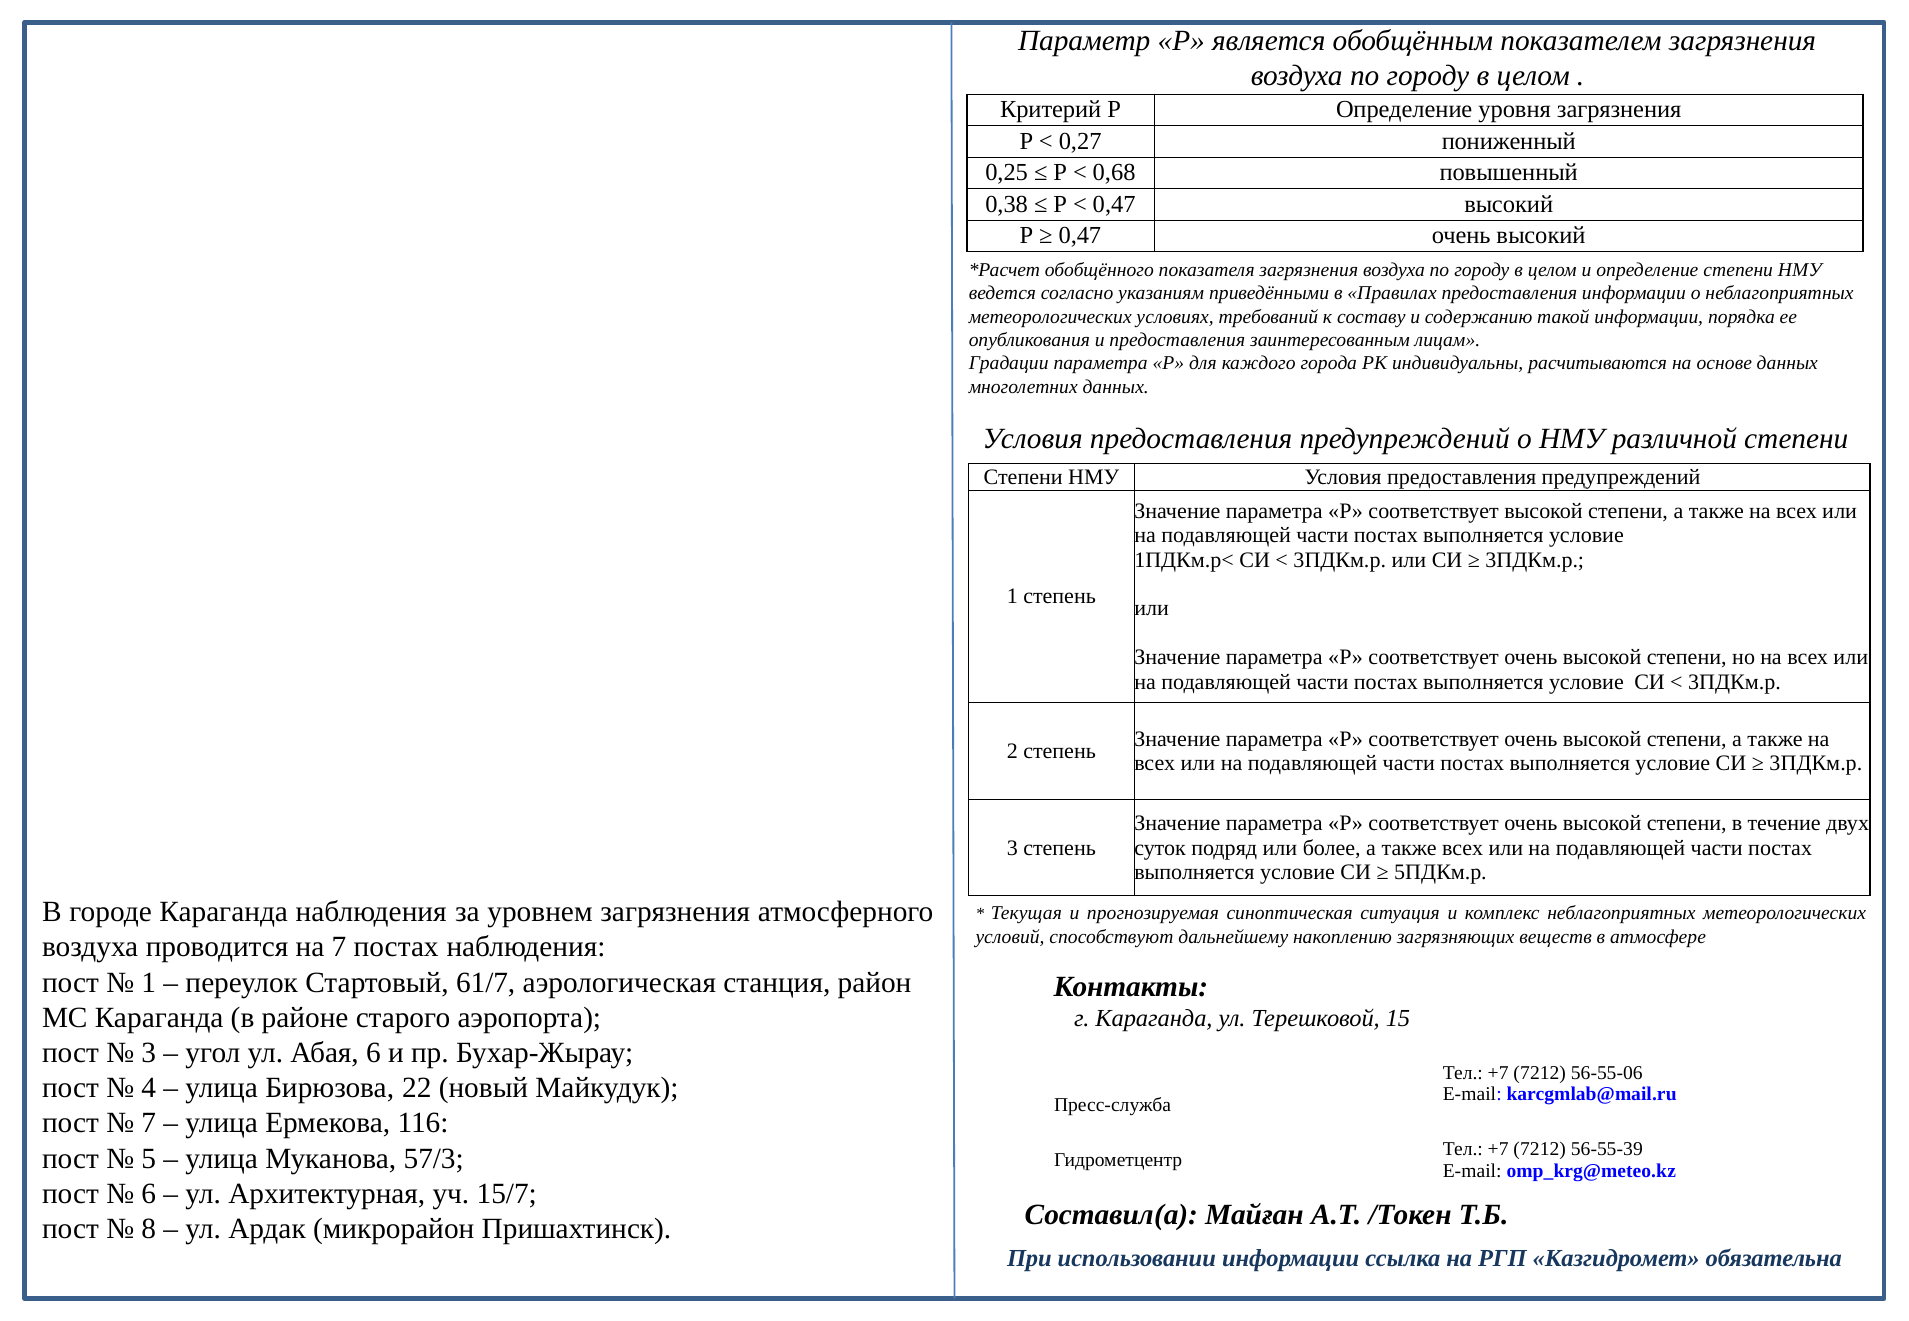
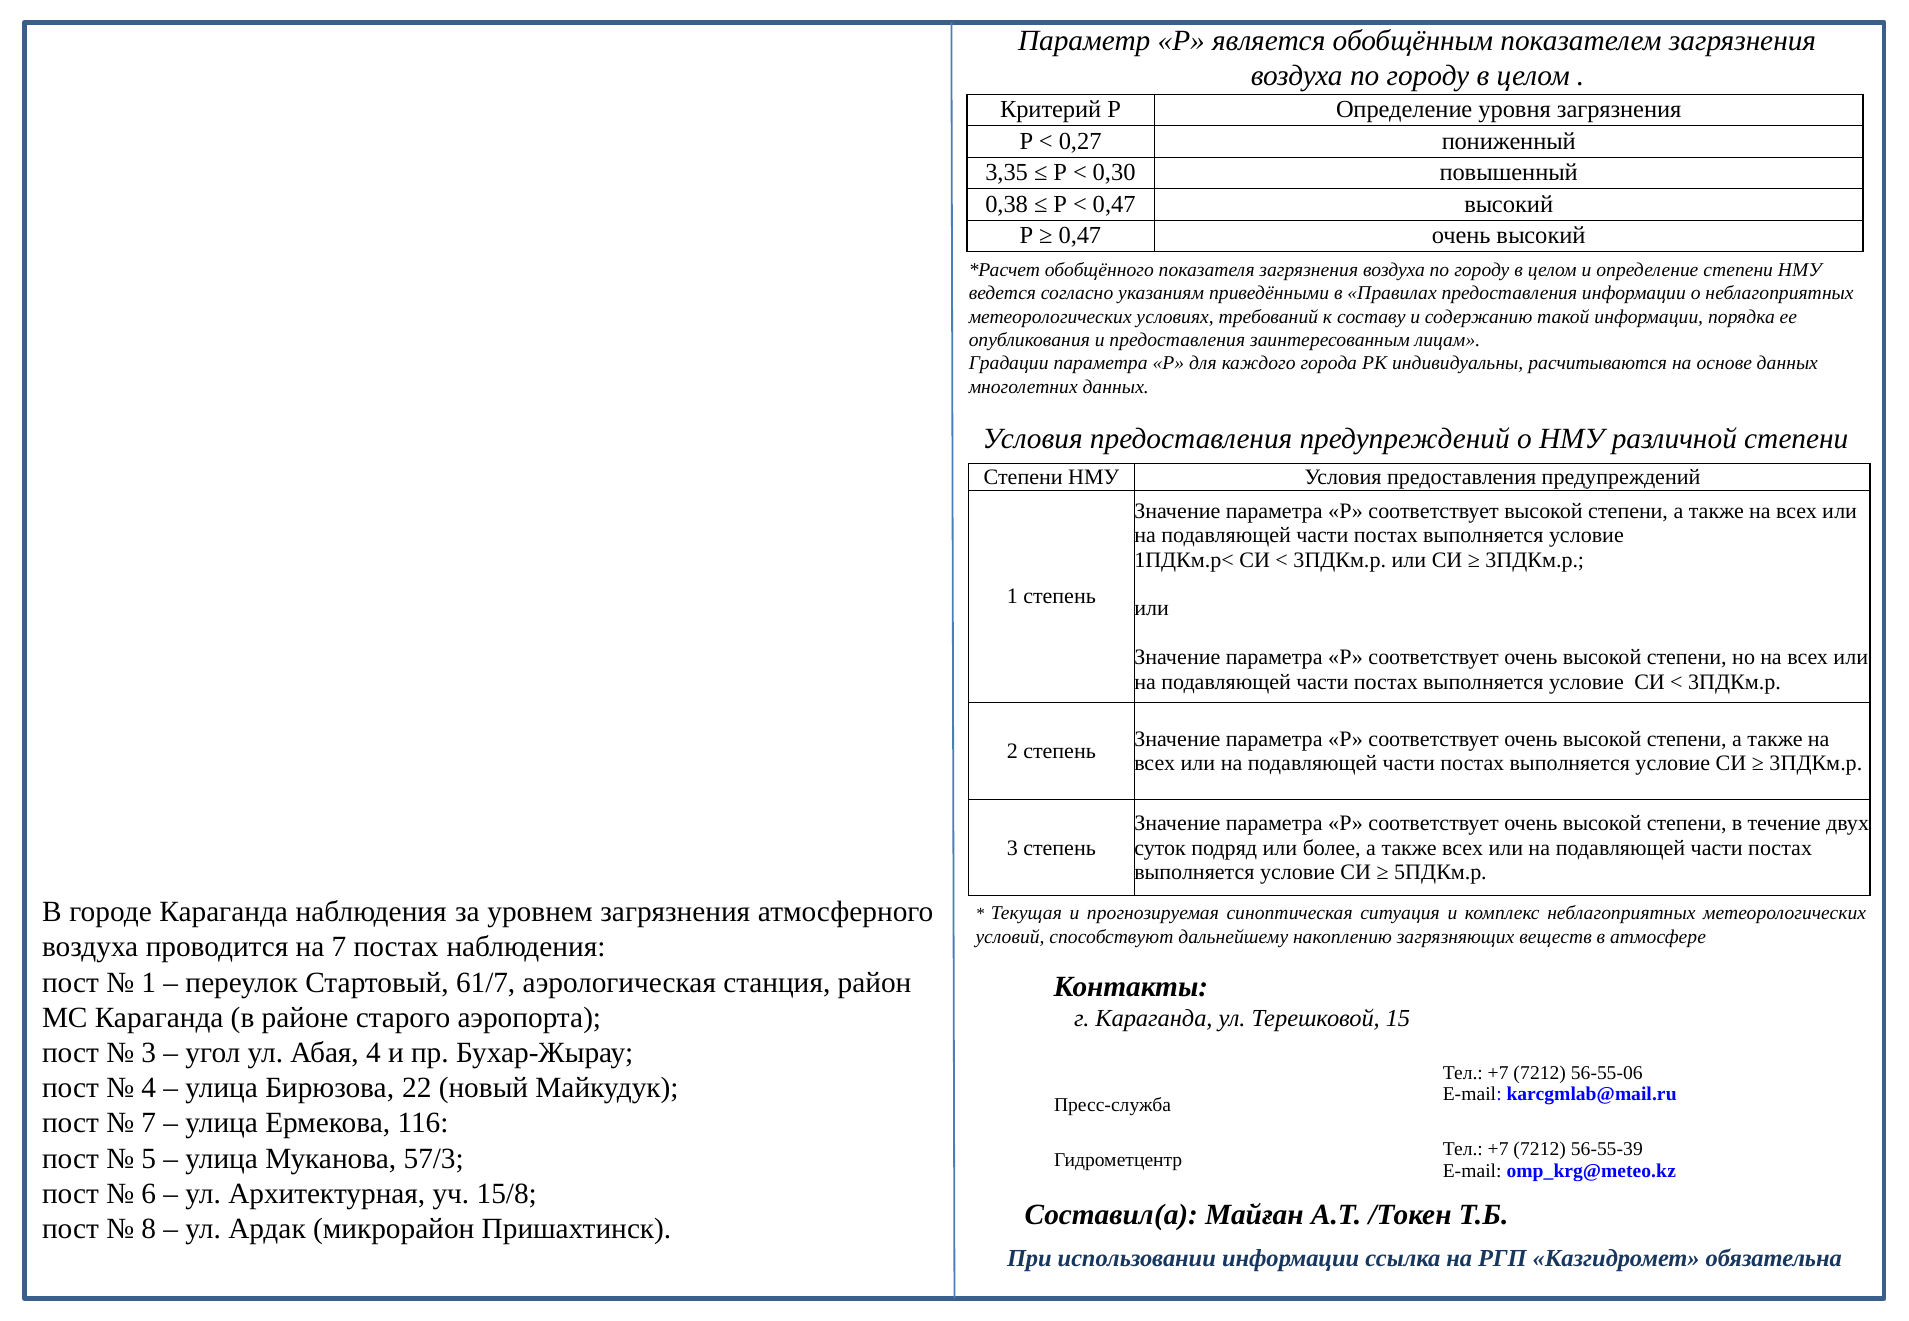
0,25: 0,25 -> 3,35 (1007, 173)
0,68: 0,68 -> 0,30 (1114, 173)
Абая 6: 6 -> 4 (373, 1053)
15/7: 15/7 -> 15/8 (507, 1194)
